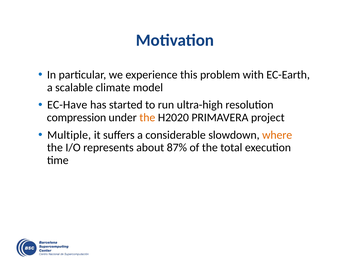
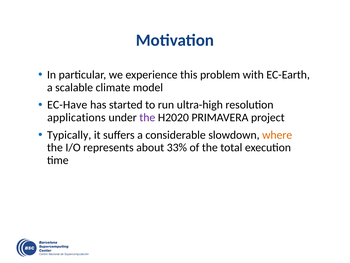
compression: compression -> applications (76, 117)
the colour: orange -> purple (147, 117)
Multiple: Multiple -> Typically (69, 135)
87%: 87% -> 33% (177, 147)
